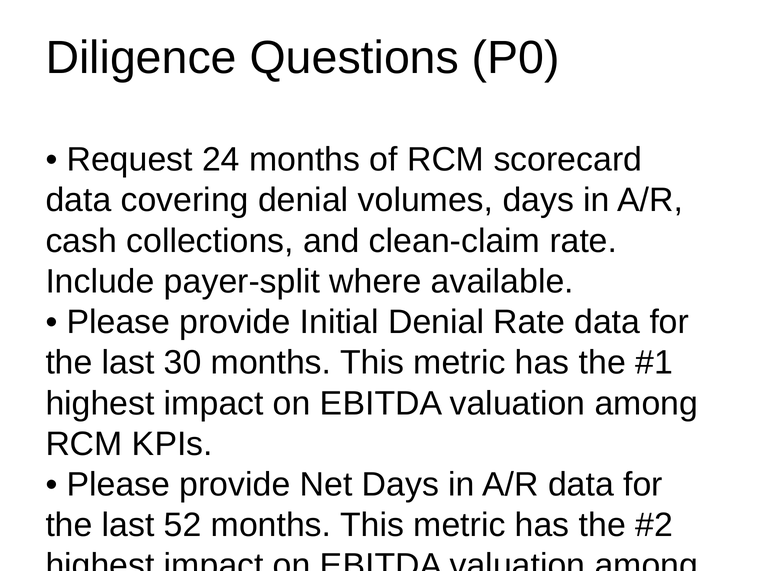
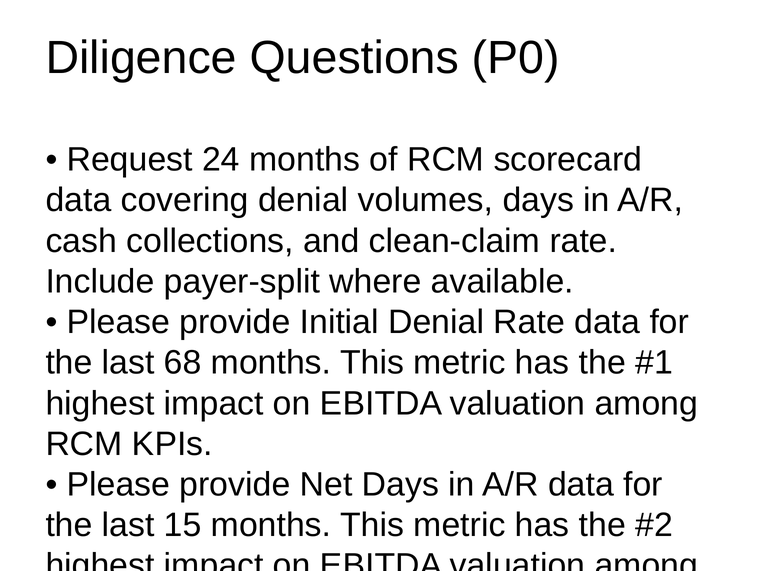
30: 30 -> 68 (183, 363)
52: 52 -> 15 (183, 525)
